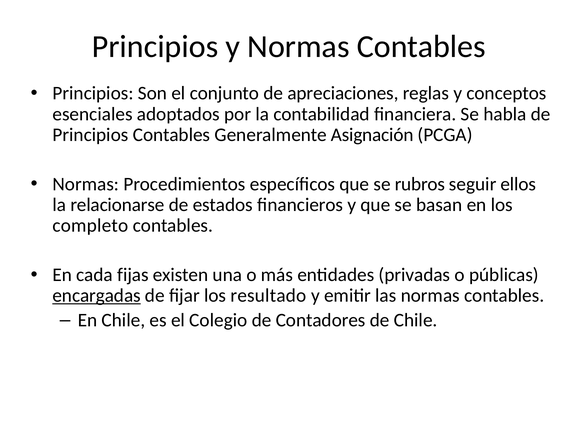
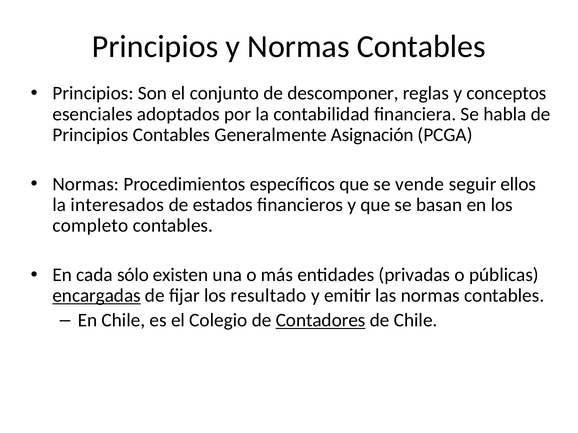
apreciaciones: apreciaciones -> descomponer (343, 93)
rubros: rubros -> vende (420, 184)
relacionarse: relacionarse -> interesados (117, 205)
fijas: fijas -> sólo (133, 275)
Contadores underline: none -> present (321, 321)
